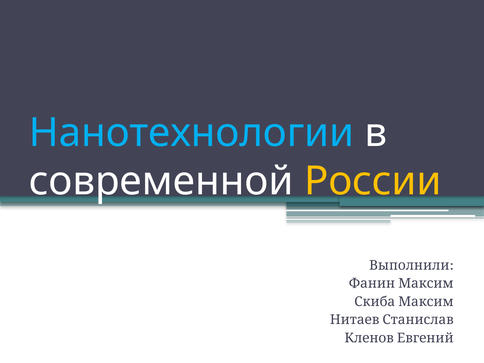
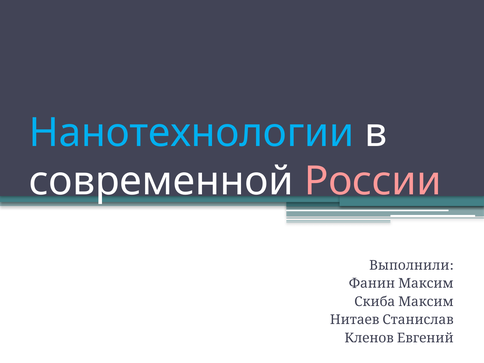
России colour: yellow -> pink (373, 181)
